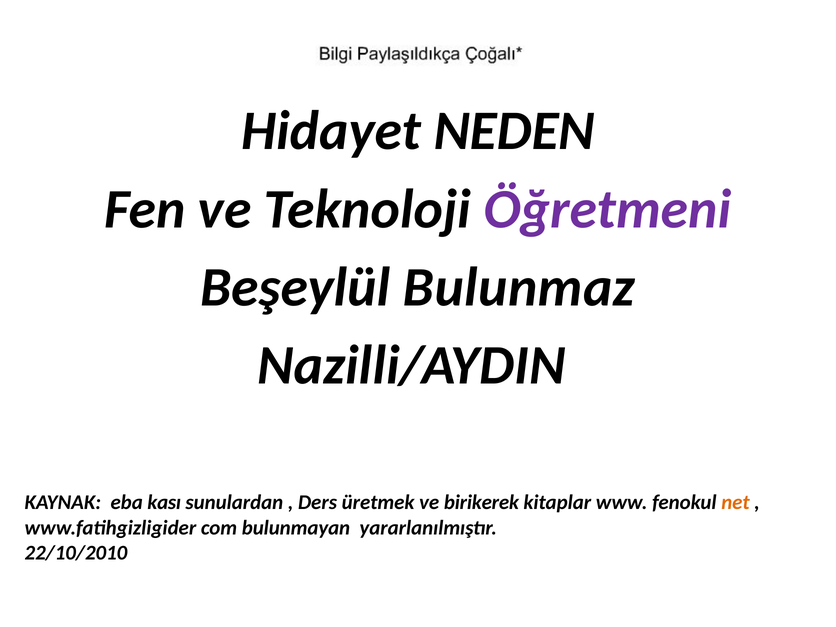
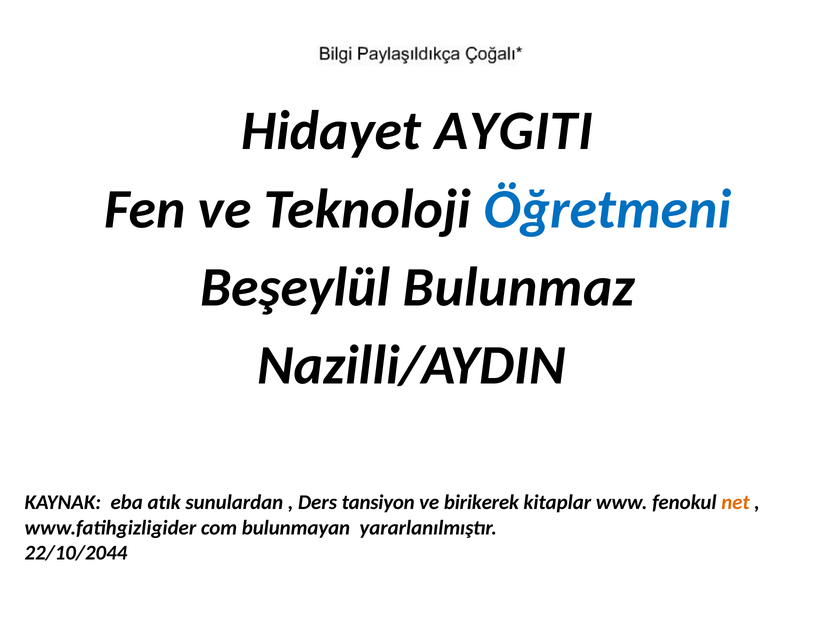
NEDEN: NEDEN -> AYGITI (514, 131)
Öğretmeni colour: purple -> blue (607, 209)
kası: kası -> atık (164, 503)
üretmek: üretmek -> tansiyon (378, 503)
22/10/2010: 22/10/2010 -> 22/10/2044 (76, 553)
